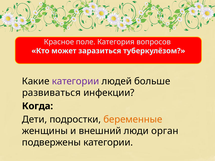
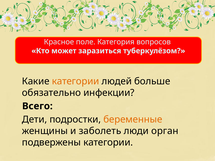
категории colour: purple -> orange (76, 81)
развиваться: развиваться -> обязательно (51, 93)
Когда: Когда -> Всего (37, 106)
внешний: внешний -> заболеть (100, 131)
